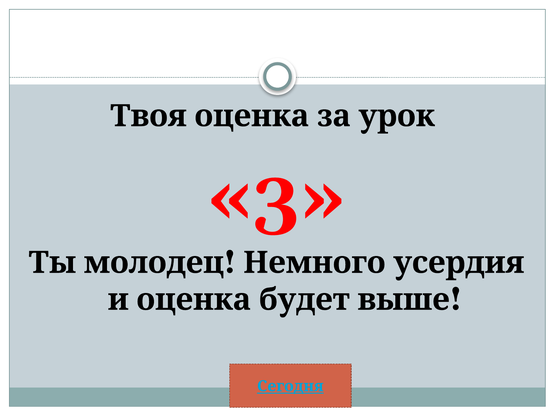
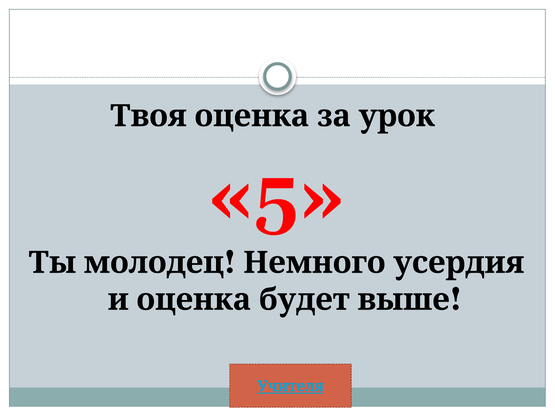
3: 3 -> 5 (276, 197)
Сегодня: Сегодня -> Учителя (291, 386)
